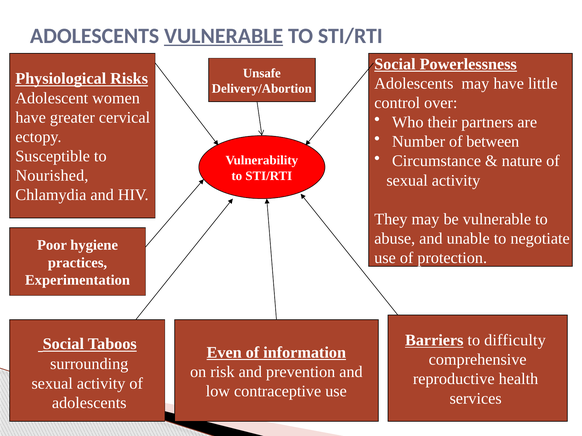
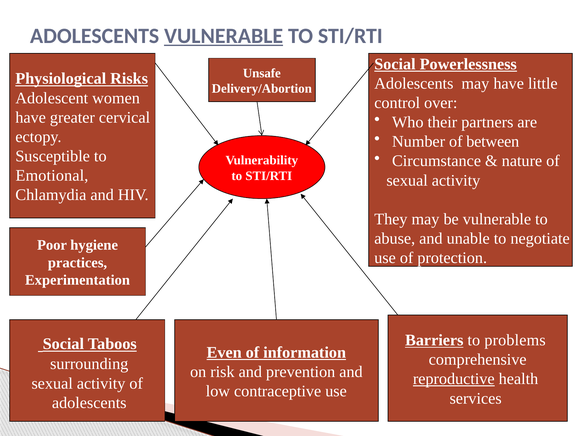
Nourished: Nourished -> Emotional (52, 176)
difficulty: difficulty -> problems (515, 341)
reproductive underline: none -> present (454, 379)
